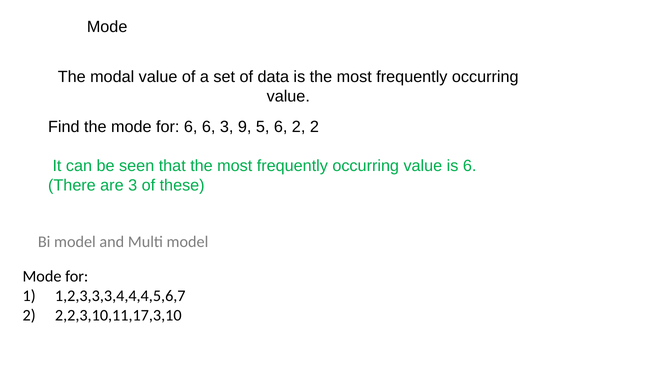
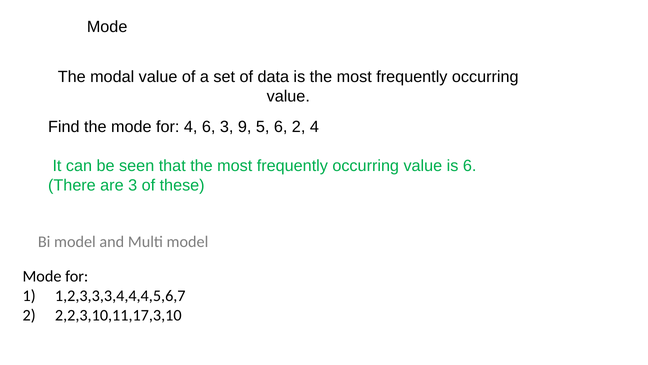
for 6: 6 -> 4 (191, 127)
2 2: 2 -> 4 (314, 127)
